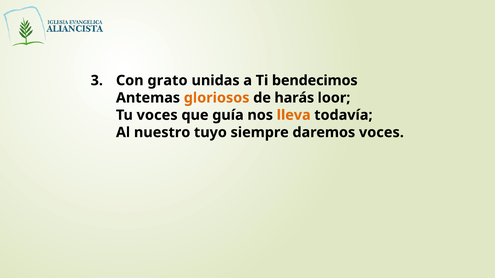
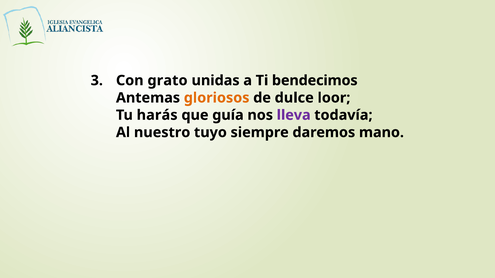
harás: harás -> dulce (294, 98)
Tu voces: voces -> harás (157, 115)
lleva colour: orange -> purple (294, 115)
daremos voces: voces -> mano (381, 133)
